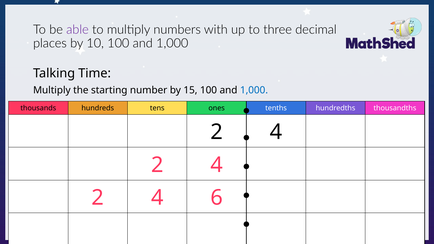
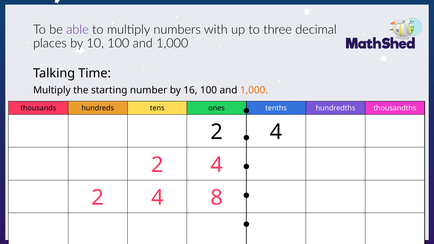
15: 15 -> 16 (190, 90)
1,000 colour: blue -> orange (254, 90)
6: 6 -> 8 (217, 198)
